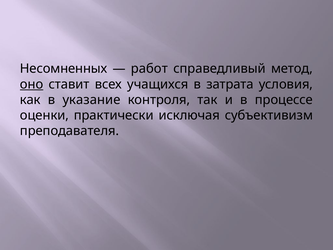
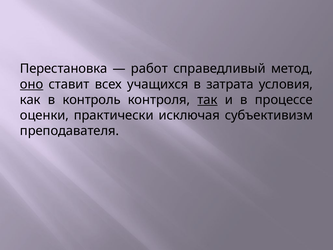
Несомненных: Несомненных -> Перестановка (64, 69)
указание: указание -> контроль (92, 100)
так underline: none -> present (208, 100)
